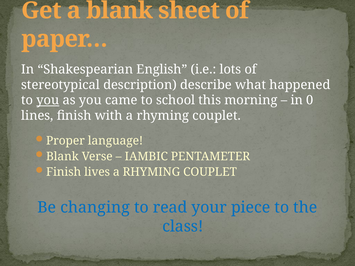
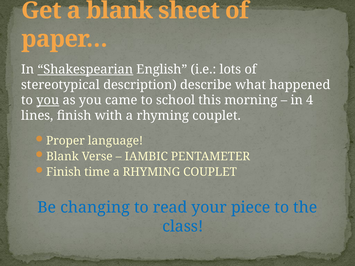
Shakespearian underline: none -> present (85, 70)
0: 0 -> 4 (310, 100)
lives: lives -> time (97, 172)
